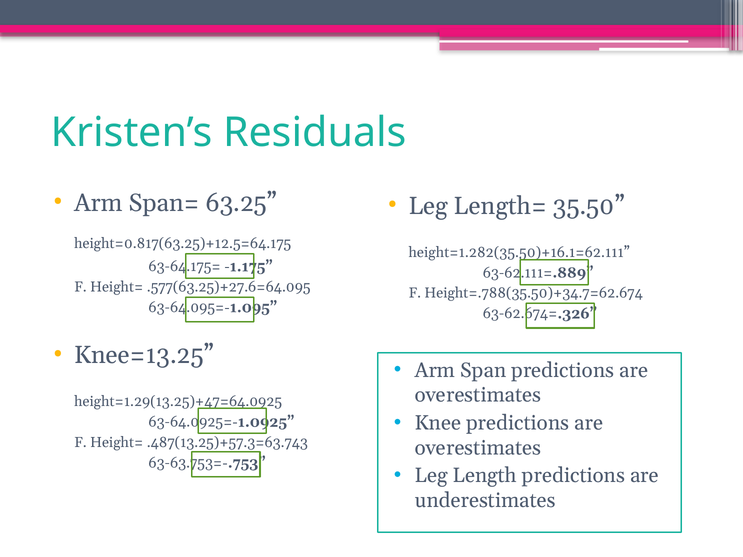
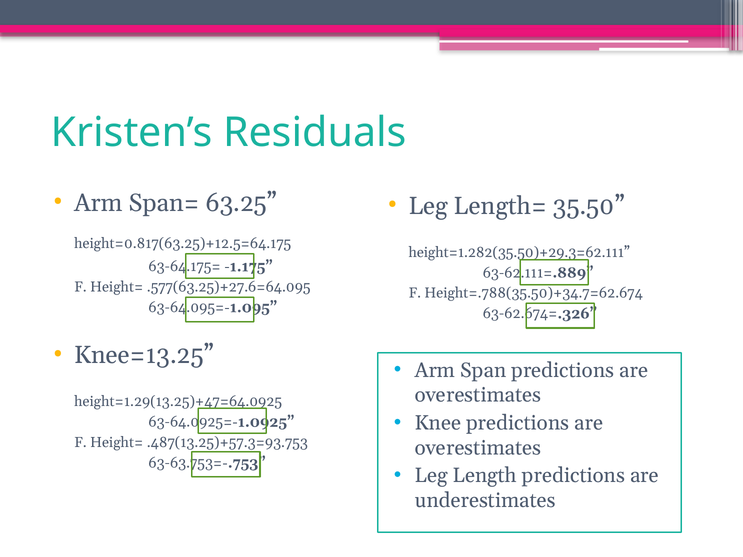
height=1.282(35.50)+16.1=62.111: height=1.282(35.50)+16.1=62.111 -> height=1.282(35.50)+29.3=62.111 (519, 252)
.487(13.25)+57.3=63.743: .487(13.25)+57.3=63.743 -> .487(13.25)+57.3=93.753 (227, 443)
